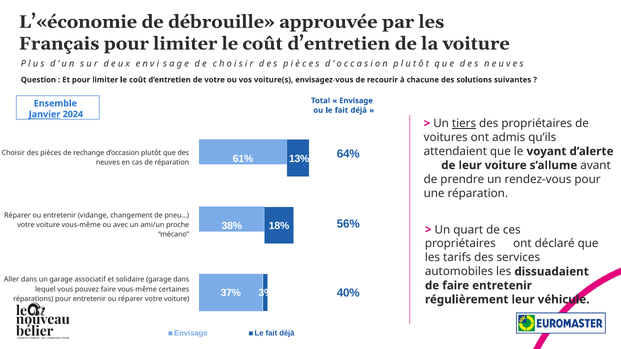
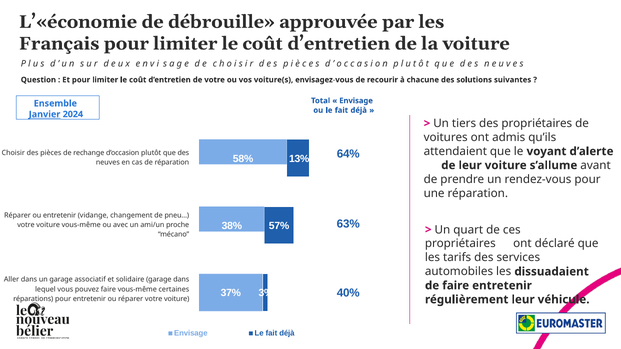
tiers underline: present -> none (464, 124)
61%: 61% -> 58% (243, 159)
56%: 56% -> 63% (348, 224)
18%: 18% -> 57% (279, 226)
